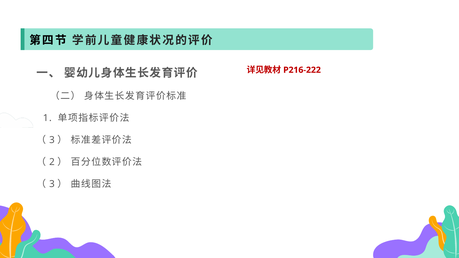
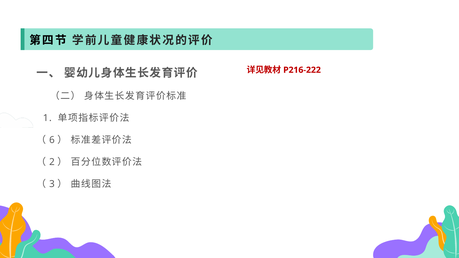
3: 3 -> 6 (52, 140)
